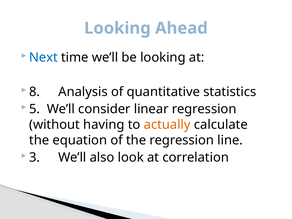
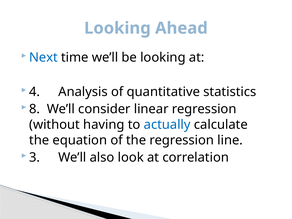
8: 8 -> 4 (35, 92)
5: 5 -> 8 (35, 109)
actually colour: orange -> blue (167, 125)
